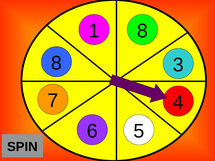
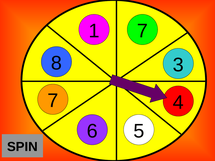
1 8: 8 -> 7 (142, 31)
